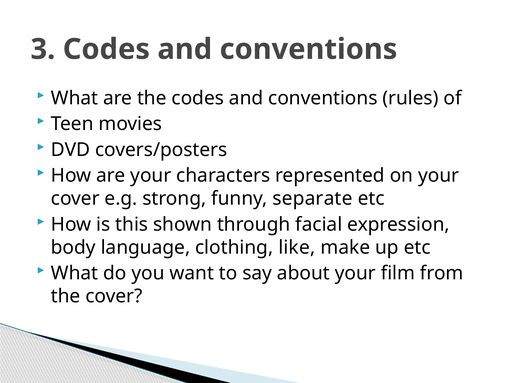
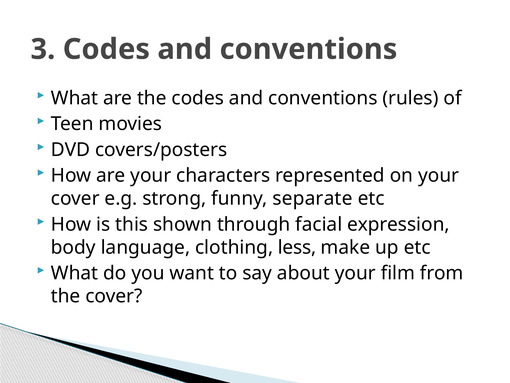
like: like -> less (297, 247)
